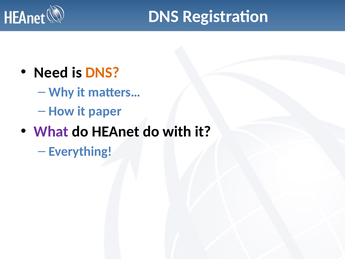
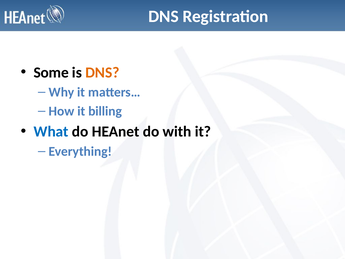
Need: Need -> Some (51, 72)
paper: paper -> billing (105, 111)
What colour: purple -> blue (51, 131)
